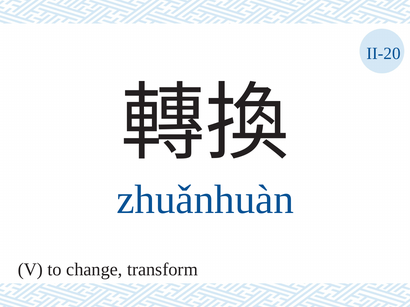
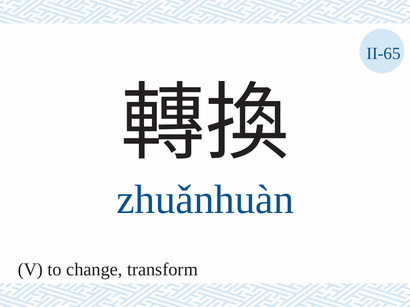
II-20: II-20 -> II-65 (384, 54)
